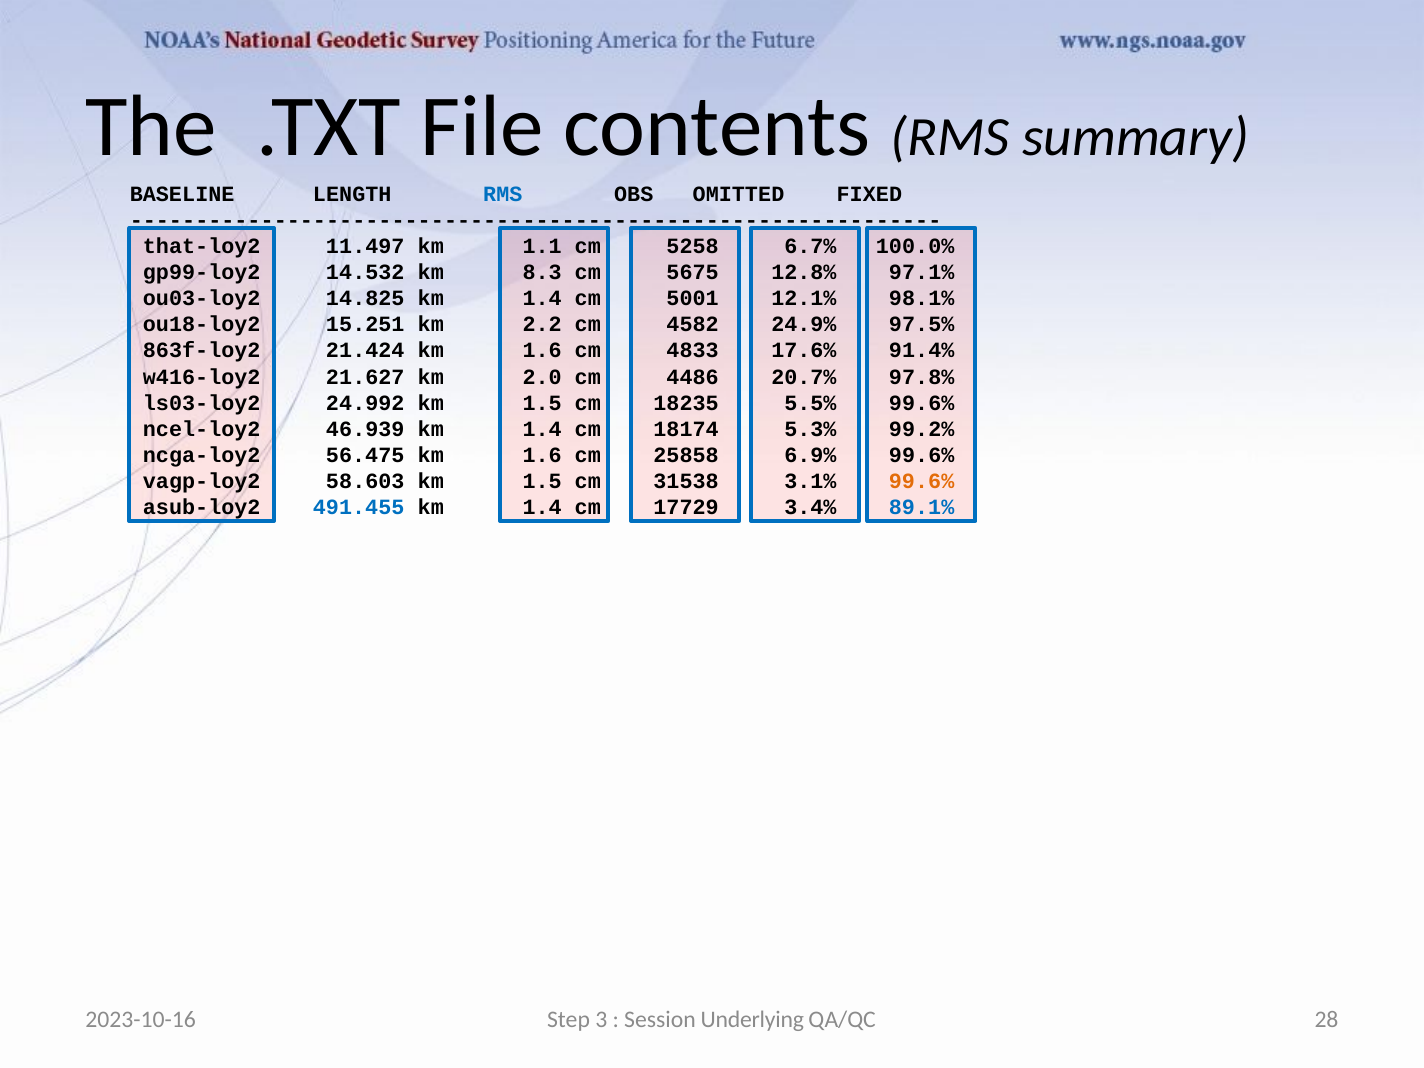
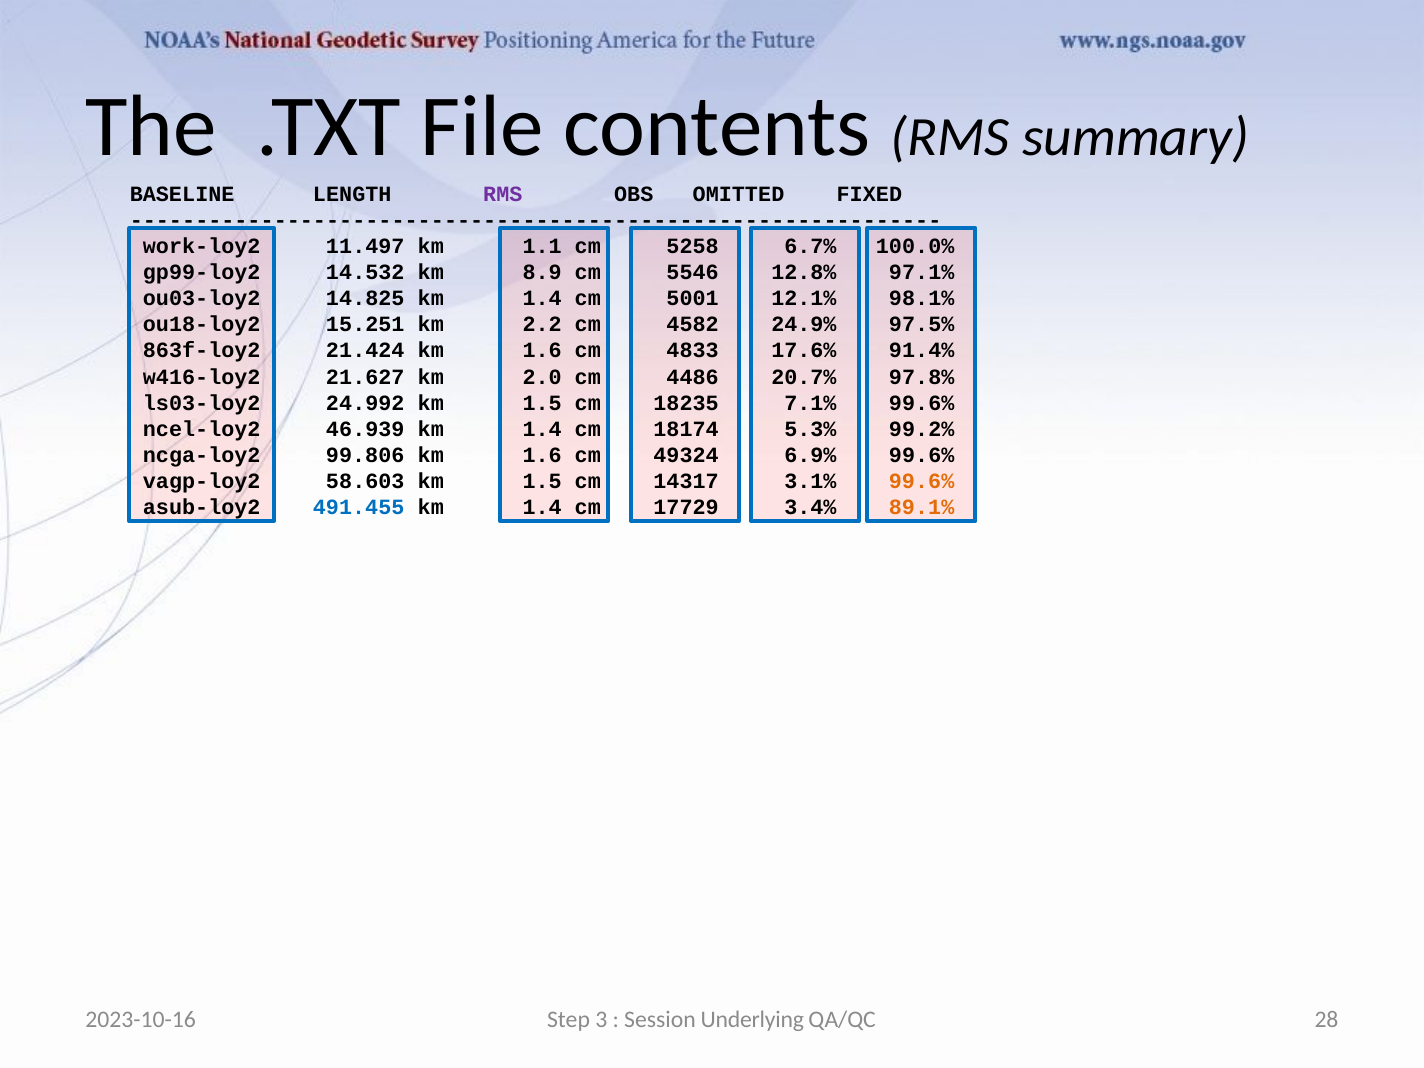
RMS colour: blue -> purple (503, 194)
that-loy2: that-loy2 -> work-loy2 (202, 246)
8.3: 8.3 -> 8.9 (542, 272)
5675: 5675 -> 5546 (693, 272)
5.5%: 5.5% -> 7.1% (810, 403)
56.475: 56.475 -> 99.806 (365, 455)
25858: 25858 -> 49324 (686, 455)
31538: 31538 -> 14317 (686, 481)
89.1% colour: blue -> orange (922, 507)
